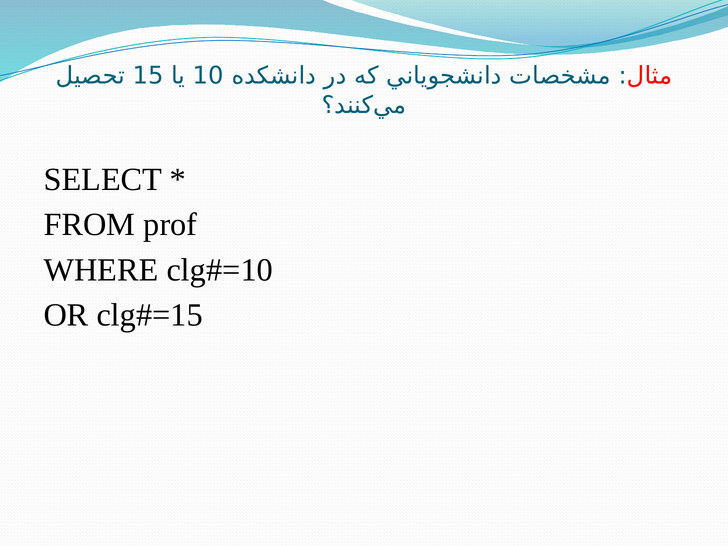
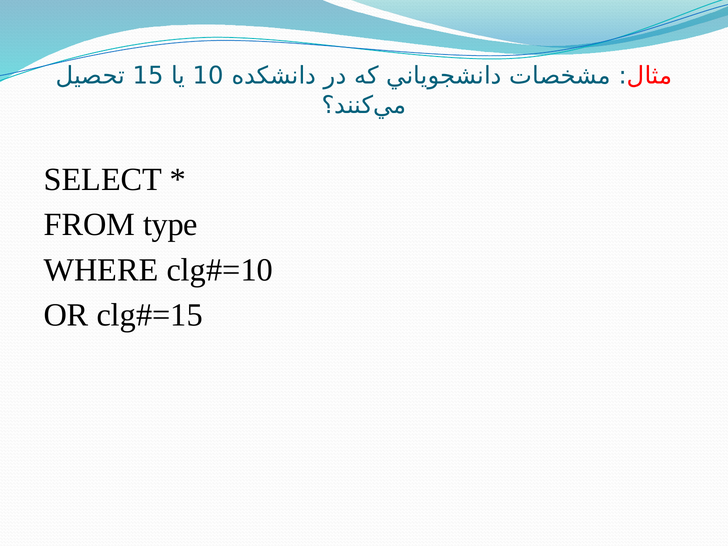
prof: prof -> type (170, 225)
